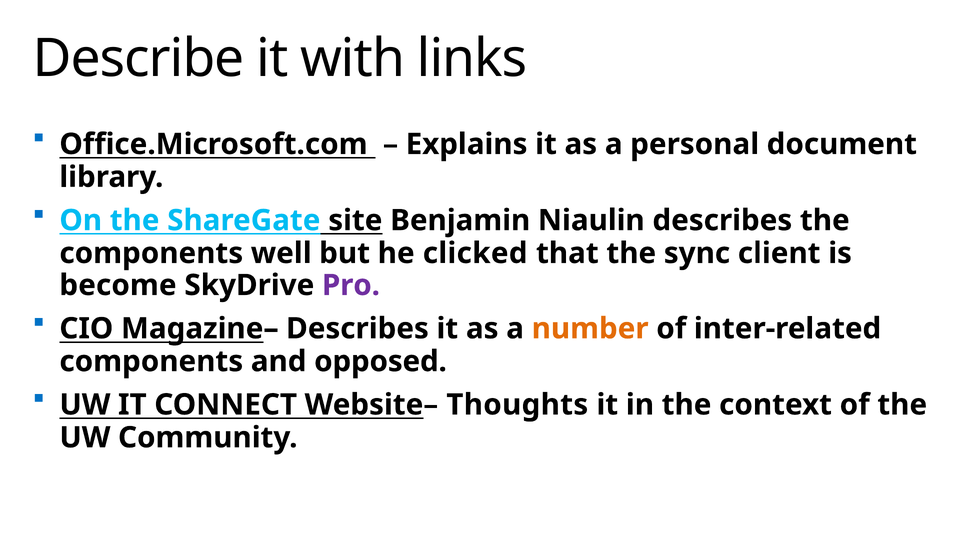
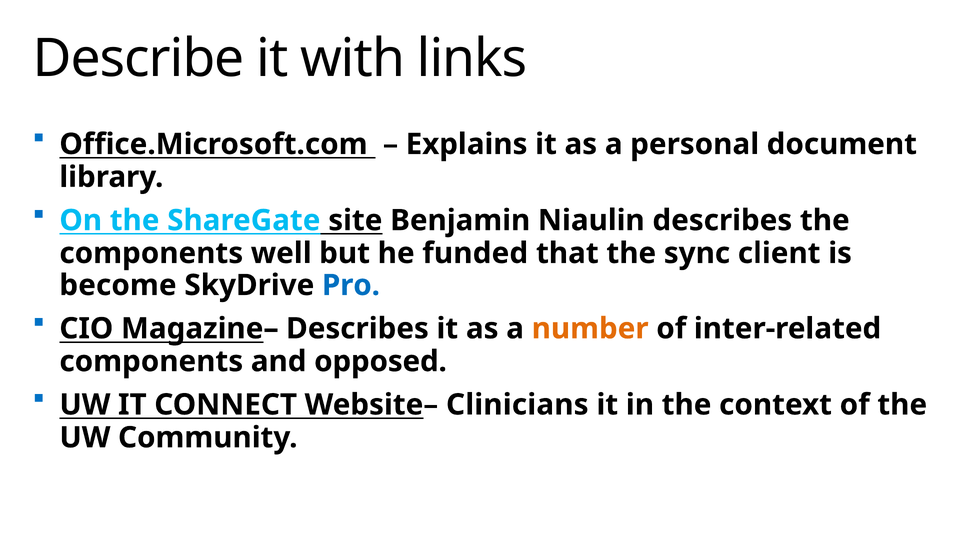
clicked: clicked -> funded (475, 253)
Pro colour: purple -> blue (351, 285)
Thoughts: Thoughts -> Clinicians (517, 405)
